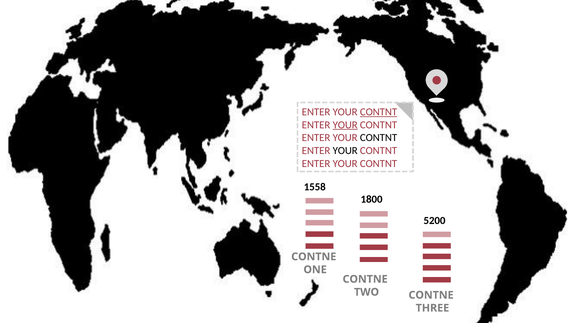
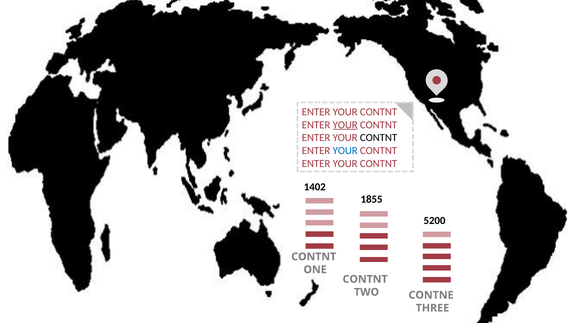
CONTNT underline: present -> none (379, 112)
YOUR colour: black -> blue (345, 151)
1558: 1558 -> 1402 (315, 187)
1800: 1800 -> 1855 (372, 200)
CONTNE: CONTNE -> CONTNT (314, 257)
CONTNE: CONTNE -> CONTNT (365, 280)
